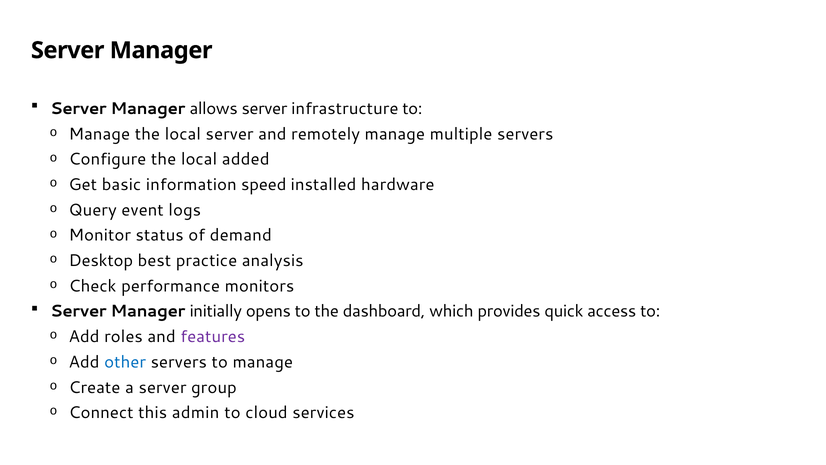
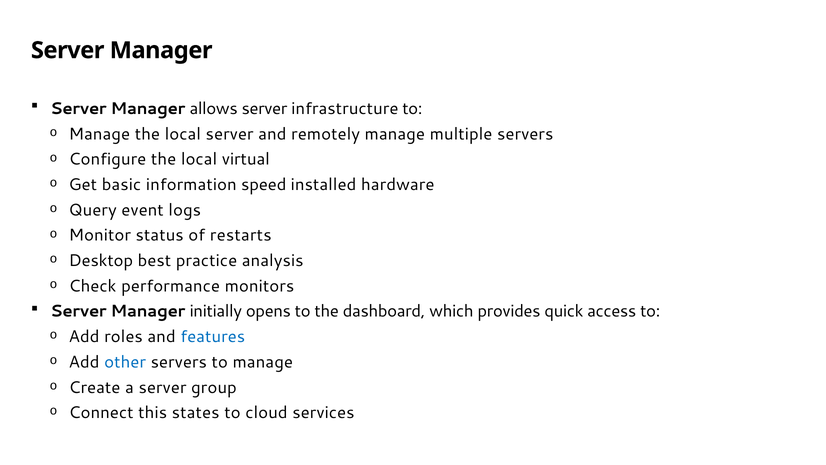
added: added -> virtual (246, 159)
demand: demand -> restarts (241, 235)
features colour: purple -> blue (213, 336)
admin: admin -> states (196, 412)
